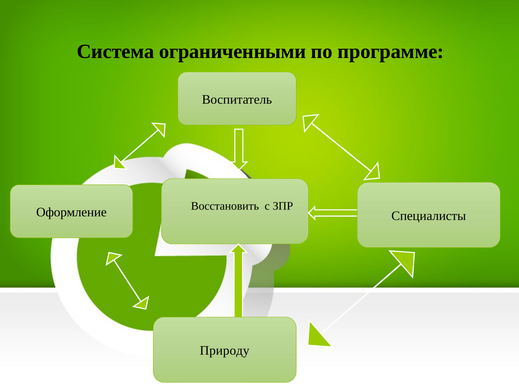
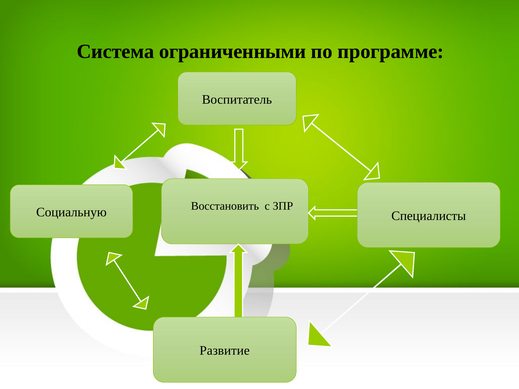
Оформление: Оформление -> Социальную (71, 212)
Природу: Природу -> Развитие (225, 351)
